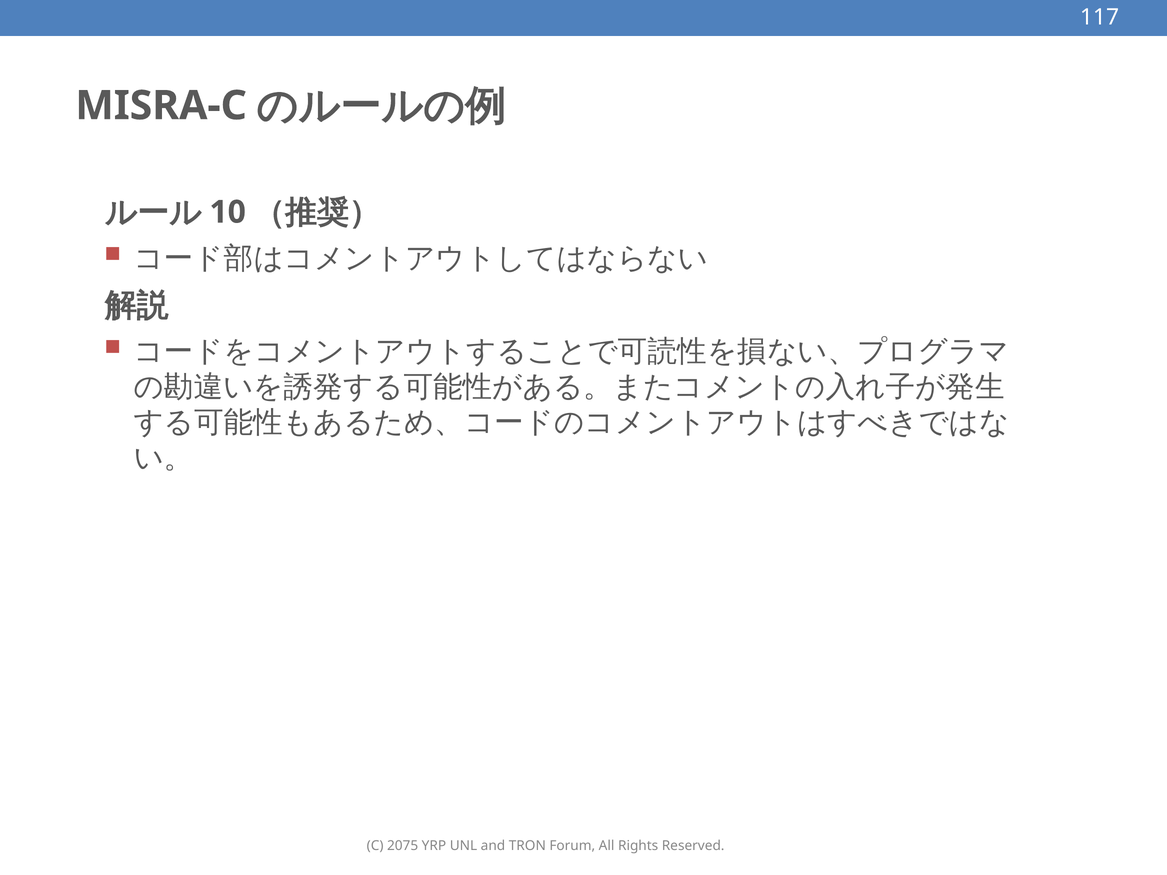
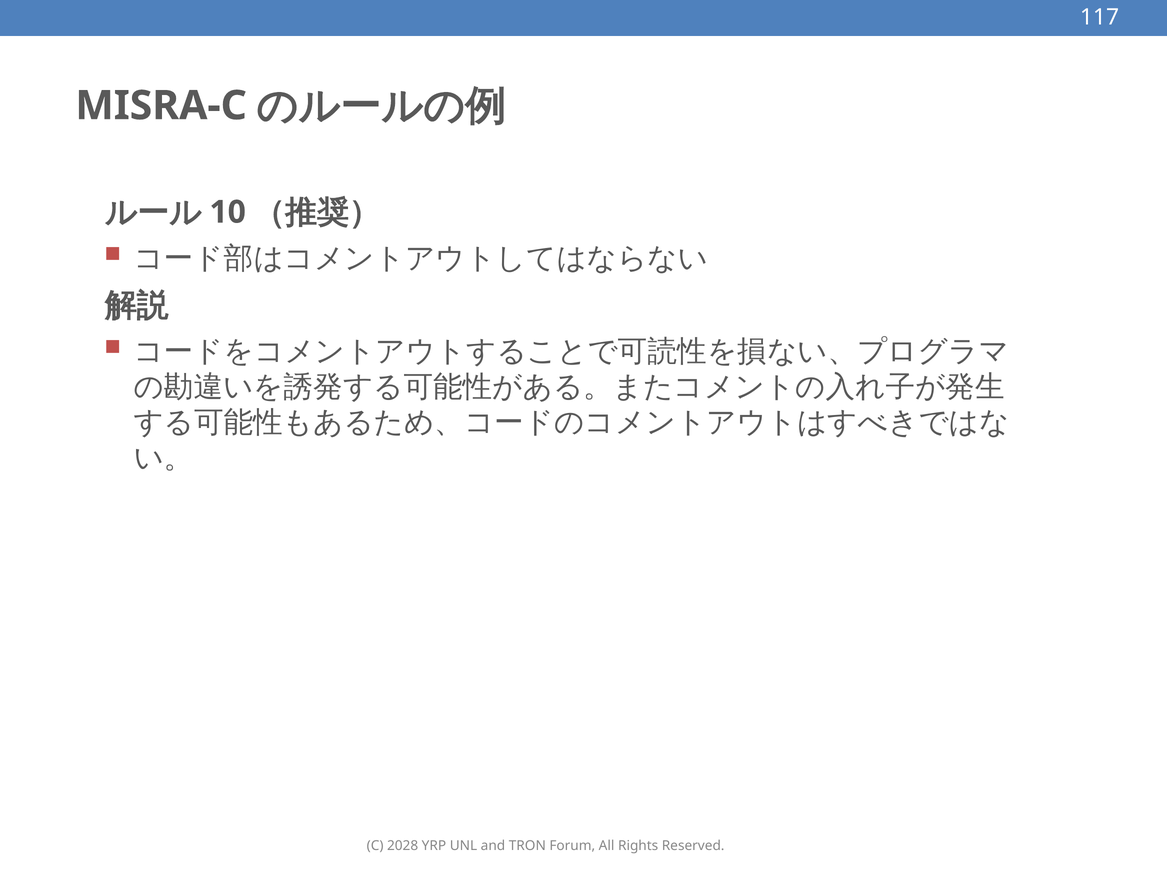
2075: 2075 -> 2028 (403, 846)
